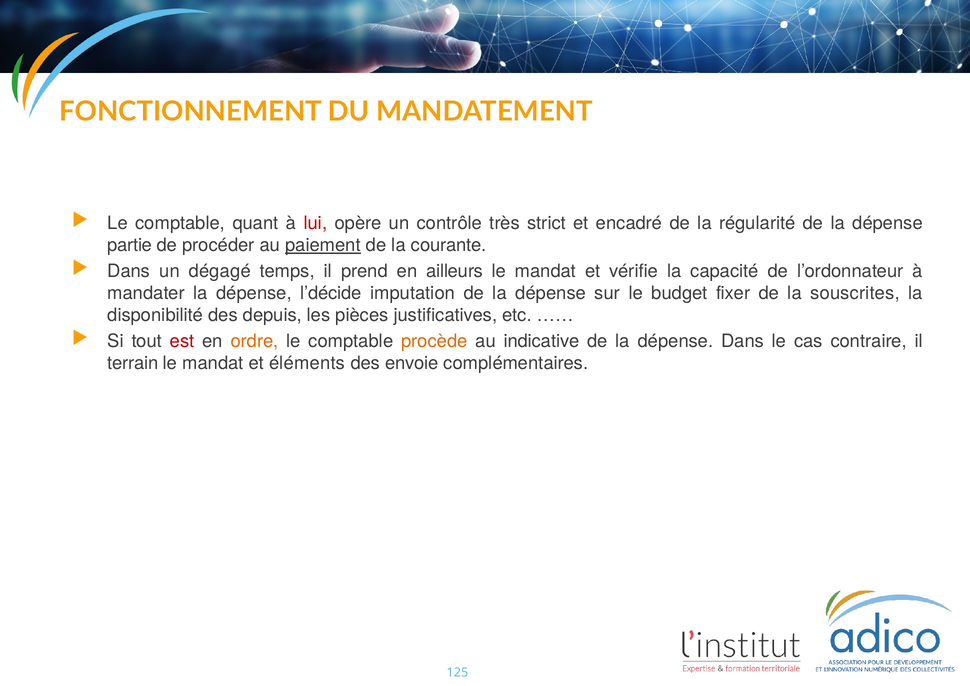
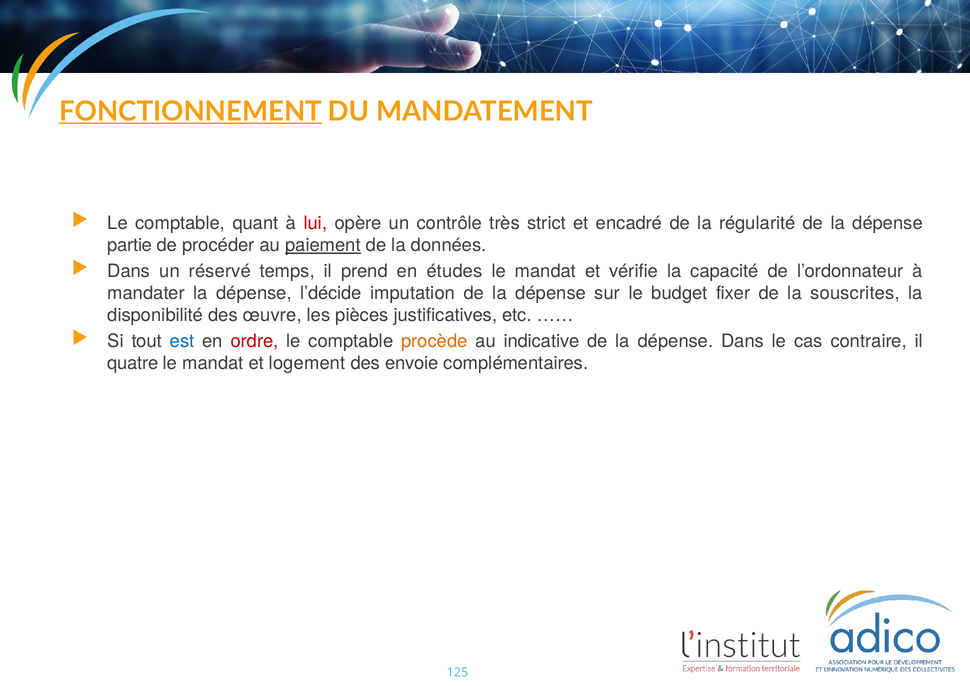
FONCTIONNEMENT underline: none -> present (191, 111)
courante: courante -> données (449, 245)
dégagé: dégagé -> réservé (220, 271)
ailleurs: ailleurs -> études (455, 271)
depuis: depuis -> œuvre (272, 315)
est colour: red -> blue (182, 341)
ordre colour: orange -> red (255, 341)
terrain: terrain -> quatre (133, 363)
éléments: éléments -> logement (307, 363)
